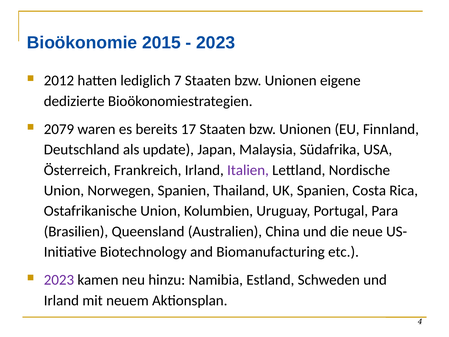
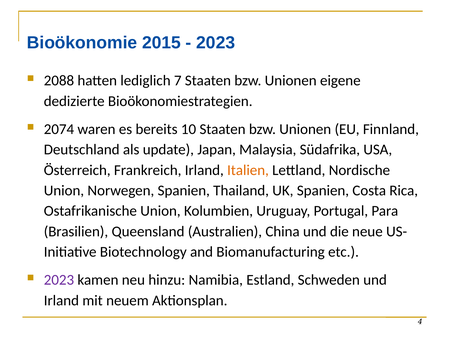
2012: 2012 -> 2088 (59, 81)
2079: 2079 -> 2074 (59, 129)
17: 17 -> 10 (189, 129)
Italien colour: purple -> orange (248, 170)
